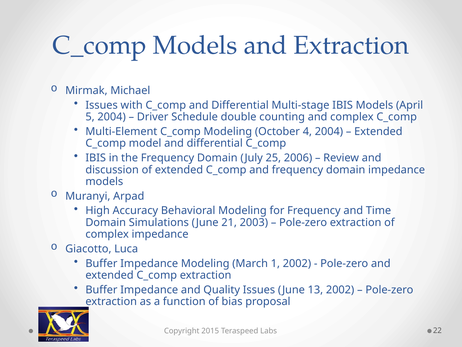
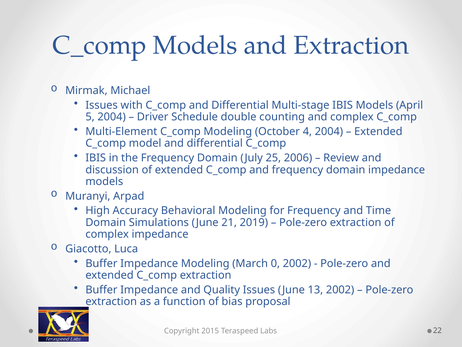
2003: 2003 -> 2019 (254, 222)
1: 1 -> 0 (275, 263)
